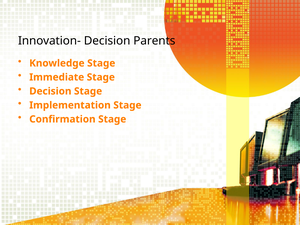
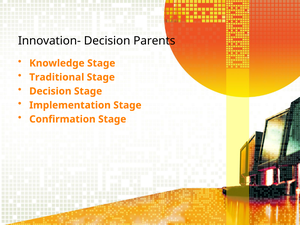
Immediate: Immediate -> Traditional (57, 77)
